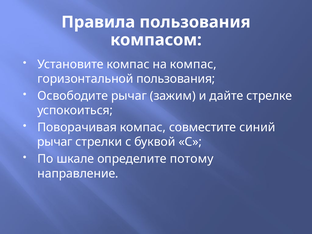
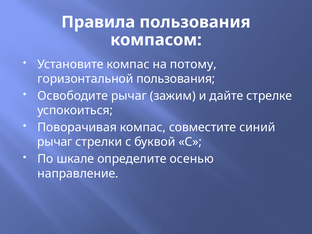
на компас: компас -> потому (193, 64)
потому: потому -> осенью (192, 159)
